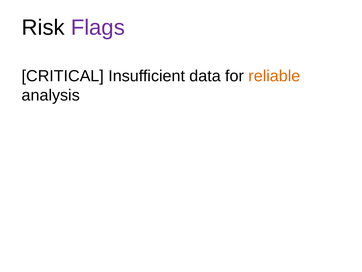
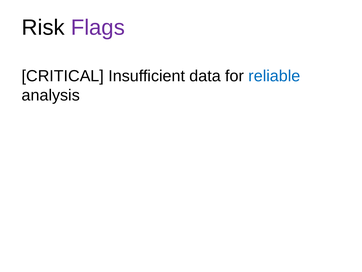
reliable colour: orange -> blue (274, 76)
